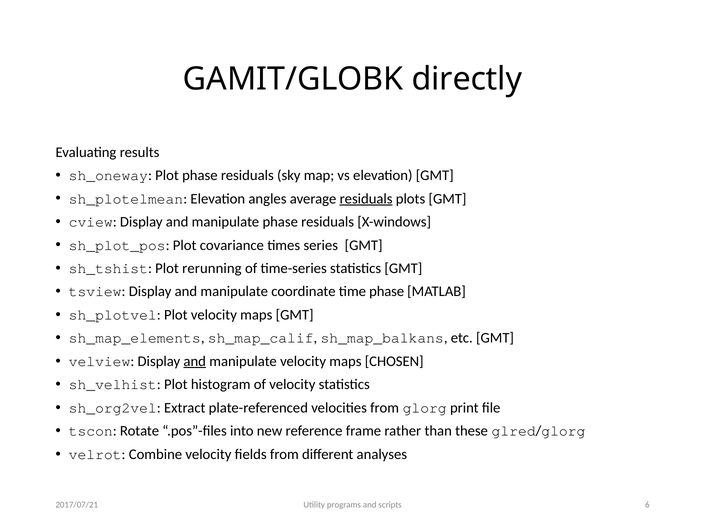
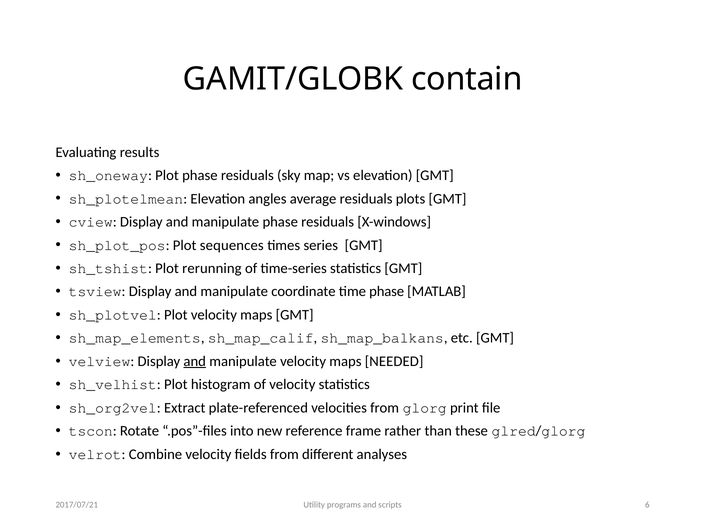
directly: directly -> contain (467, 79)
residuals underline: present -> none (366, 199)
covariance: covariance -> sequences (232, 245)
CHOSEN: CHOSEN -> NEEDED (394, 361)
